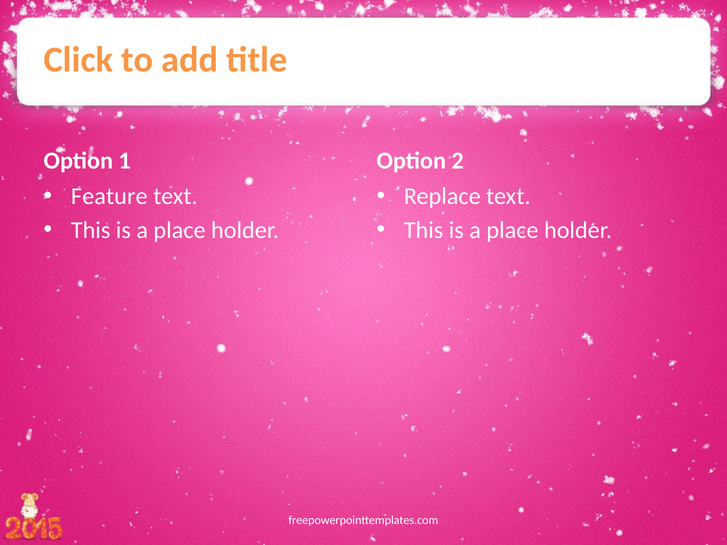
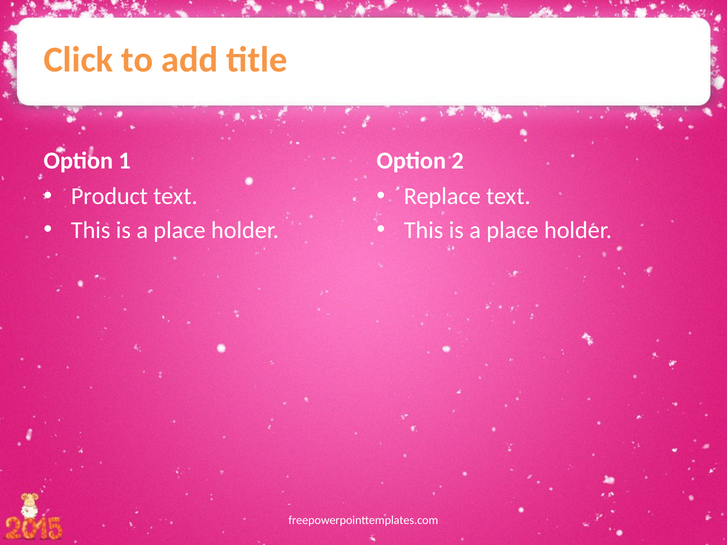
Feature: Feature -> Product (109, 196)
